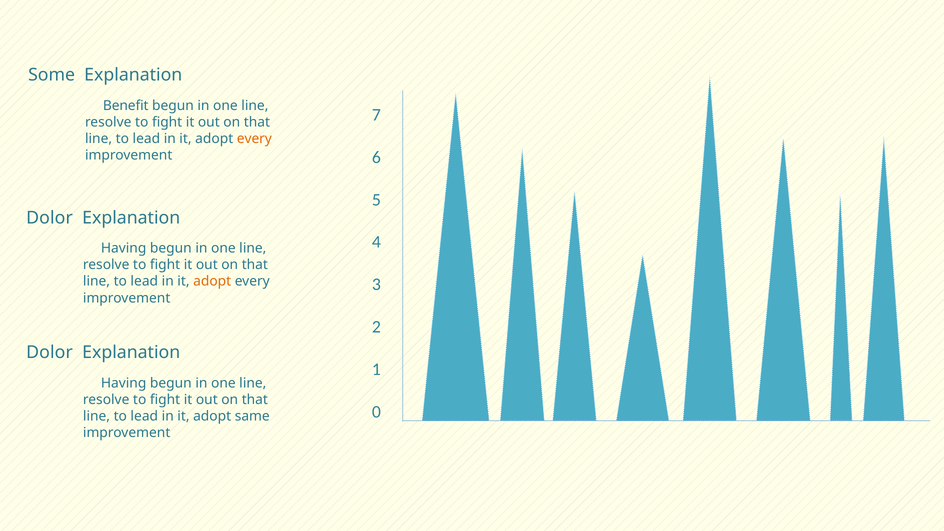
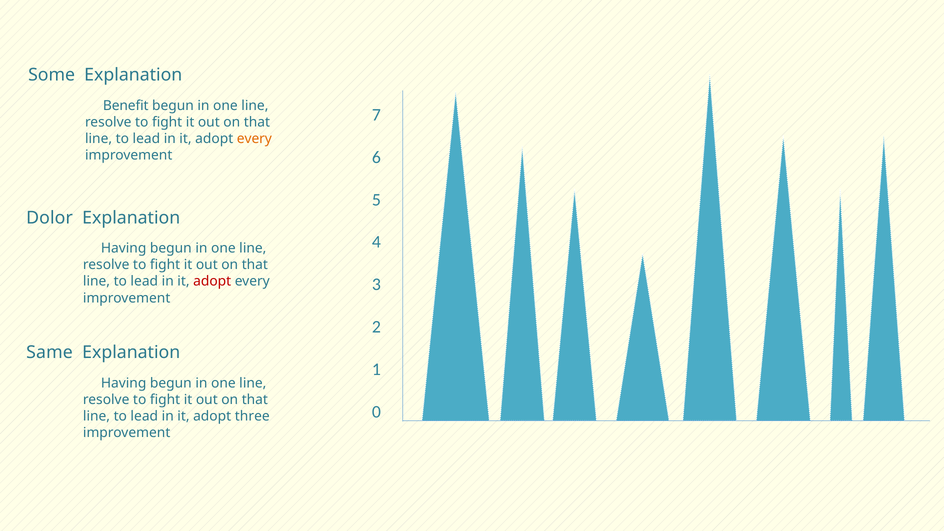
adopt colour: orange -> red (212, 281)
Dolor: Dolor -> Same (50, 352)
same: same -> three (252, 416)
